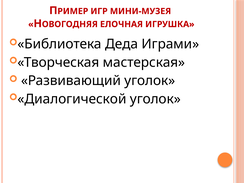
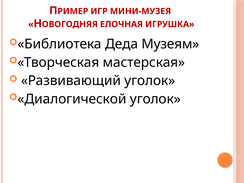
Играми: Играми -> Музеям (170, 44)
